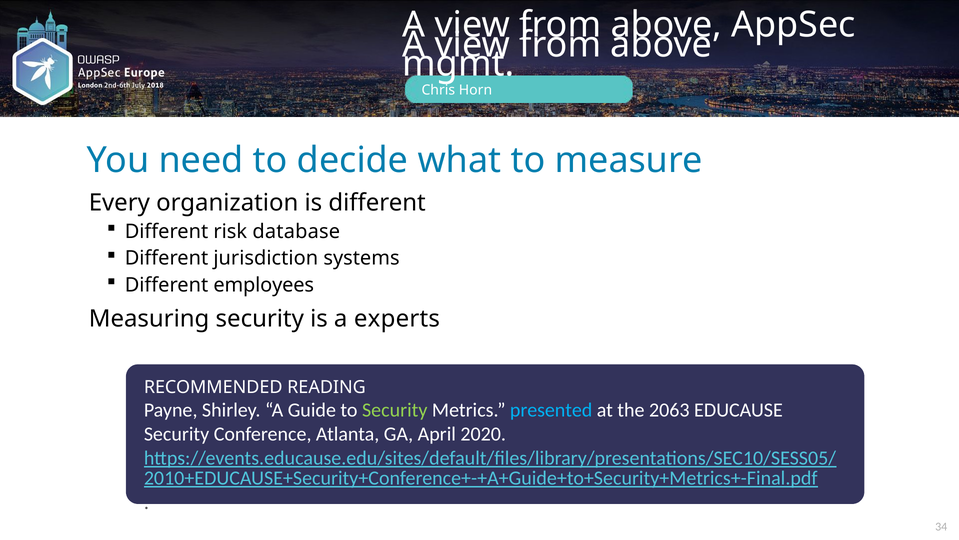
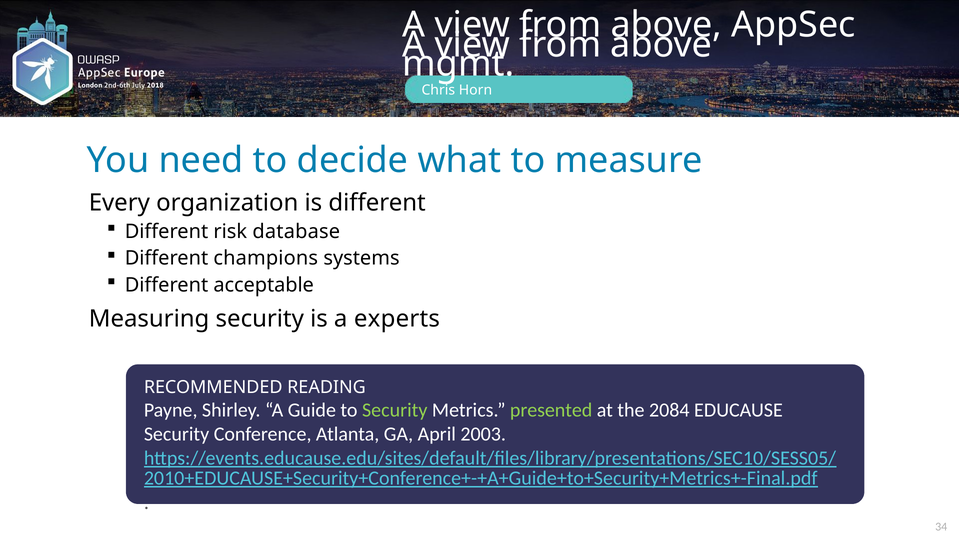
jurisdiction: jurisdiction -> champions (266, 258)
employees: employees -> acceptable (264, 285)
presented colour: light blue -> light green (551, 410)
2063: 2063 -> 2084 (669, 410)
2020: 2020 -> 2003 (483, 434)
